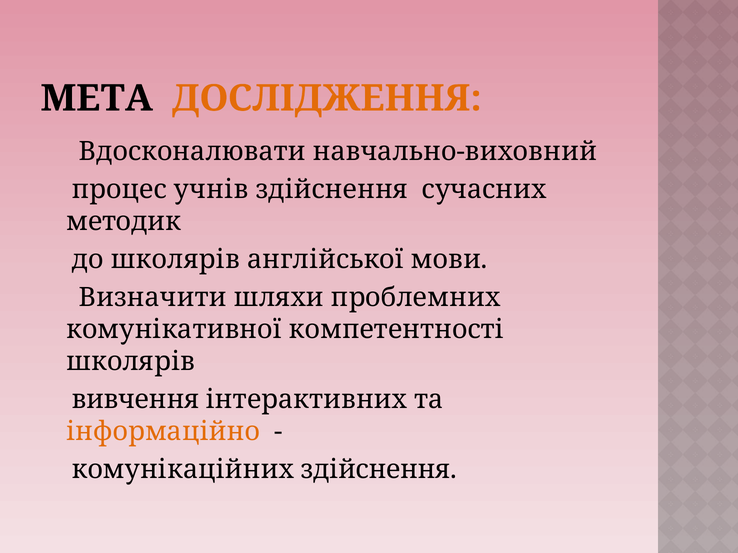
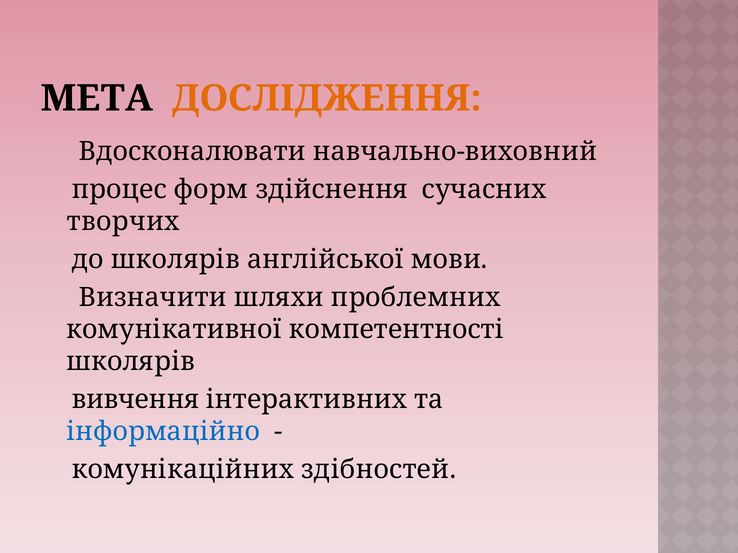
учнів: учнів -> форм (211, 190)
методик: методик -> творчих (123, 221)
інформаційно colour: orange -> blue (163, 432)
комунікаційних здійснення: здійснення -> здібностей (379, 470)
